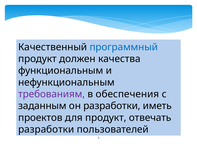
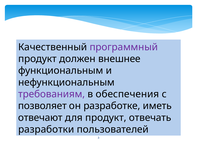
программный colour: blue -> purple (124, 47)
качества: качества -> внешнее (119, 59)
заданным: заданным -> позволяет (42, 106)
он разработки: разработки -> разработке (112, 106)
проектов: проектов -> отвечают (40, 118)
